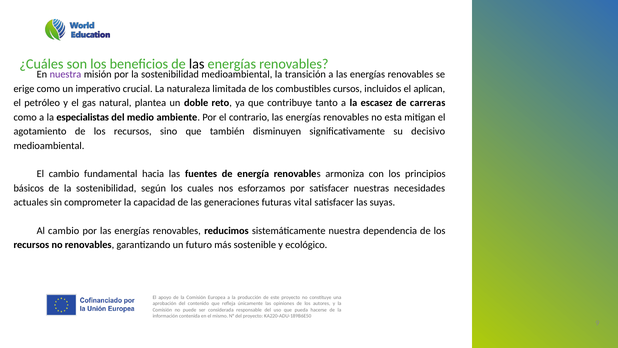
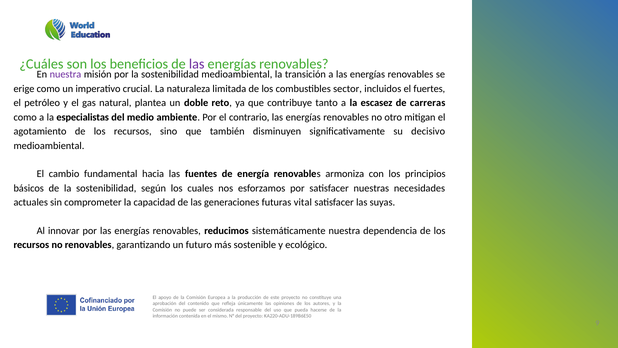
las colour: black -> purple (197, 64)
cursos: cursos -> sector (348, 89)
aplican: aplican -> fuertes (429, 89)
esta: esta -> otro (393, 117)
Al cambio: cambio -> innovar (64, 231)
